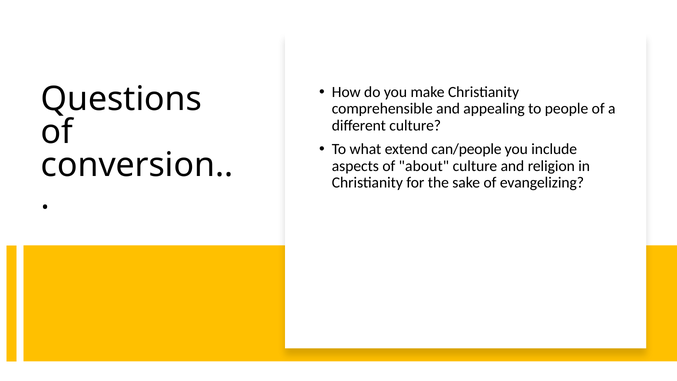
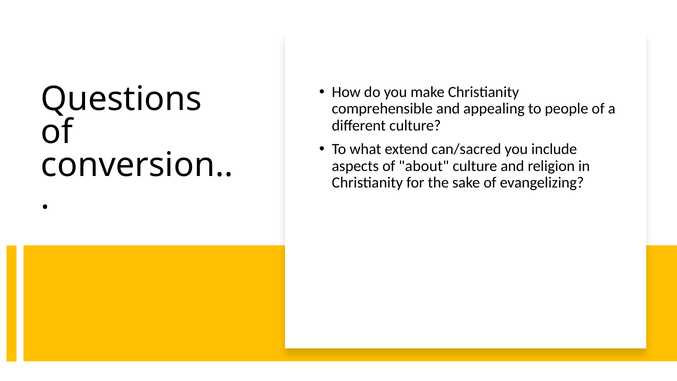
can/people: can/people -> can/sacred (466, 149)
